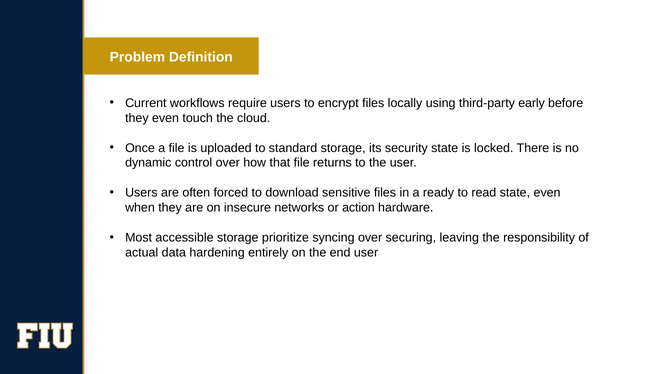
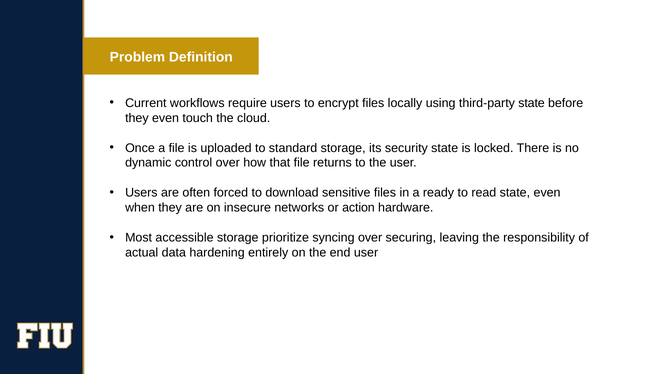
third-party early: early -> state (532, 103)
